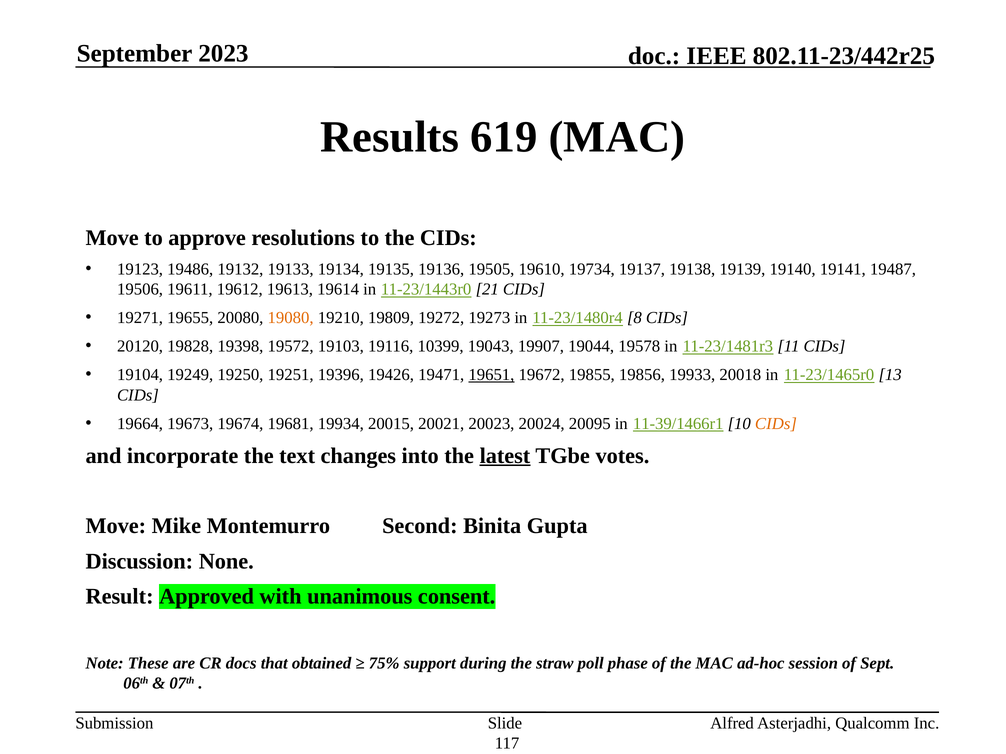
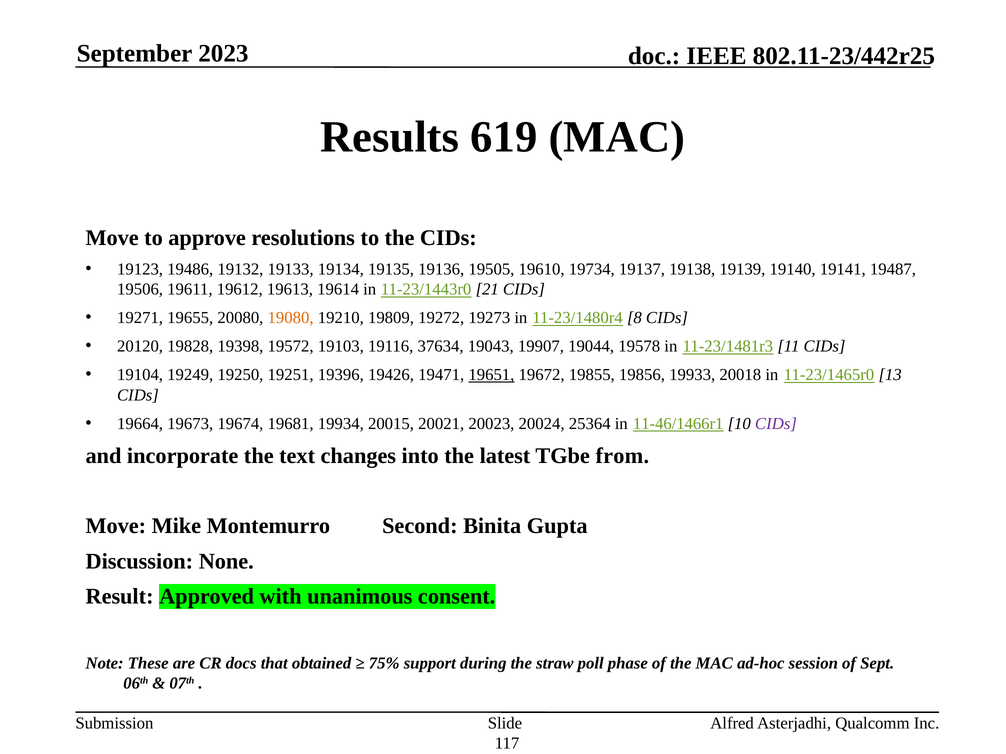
10399: 10399 -> 37634 (441, 347)
20095: 20095 -> 25364 (590, 424)
11-39/1466r1: 11-39/1466r1 -> 11-46/1466r1 (678, 424)
CIDs colour: orange -> purple (776, 424)
latest underline: present -> none (505, 456)
votes: votes -> from (622, 456)
